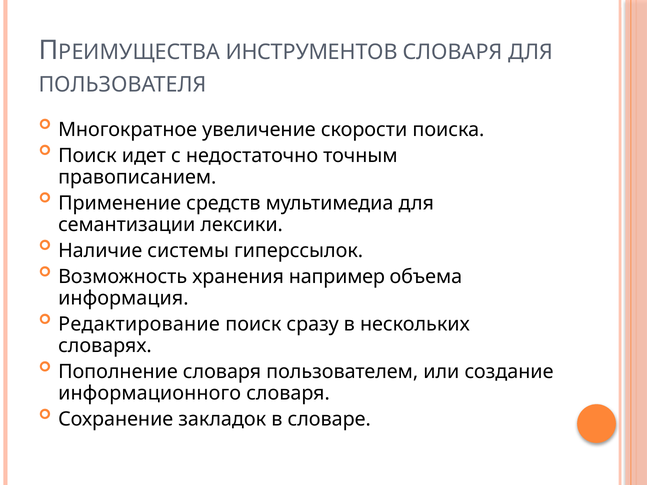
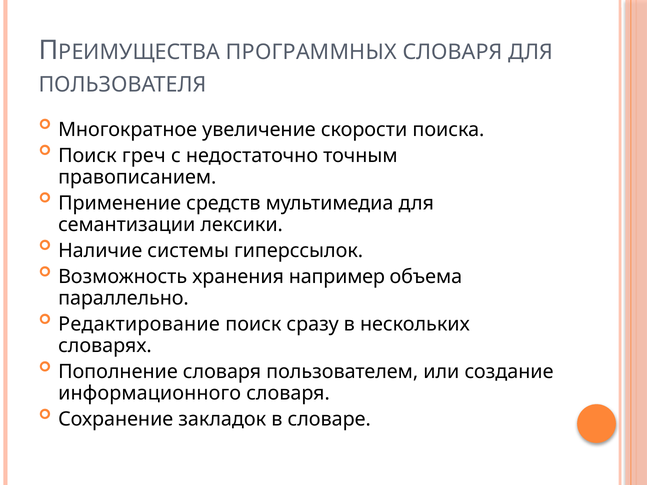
ИНСТРУМЕНТОВ: ИНСТРУМЕНТОВ -> ПРОГРАММНЫХ (311, 52)
идет: идет -> греч (144, 156)
информация: информация -> параллельно (123, 298)
